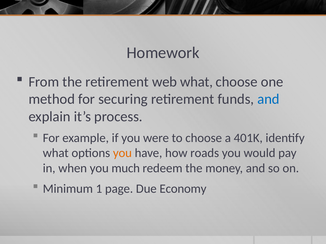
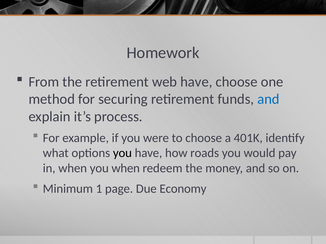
web what: what -> have (196, 82)
you colour: orange -> black (122, 153)
you much: much -> when (126, 169)
